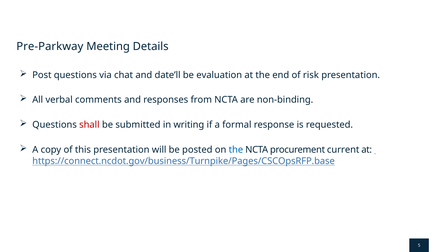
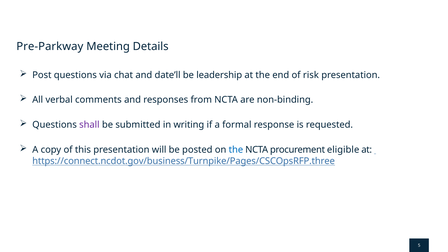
evaluation: evaluation -> leadership (219, 75)
shall colour: red -> purple (89, 125)
current: current -> eligible (343, 150)
https://connect.ncdot.gov/business/Turnpike/Pages/CSCOpsRFP.base: https://connect.ncdot.gov/business/Turnpike/Pages/CSCOpsRFP.base -> https://connect.ncdot.gov/business/Turnpike/Pages/CSCOpsRFP.three (184, 161)
